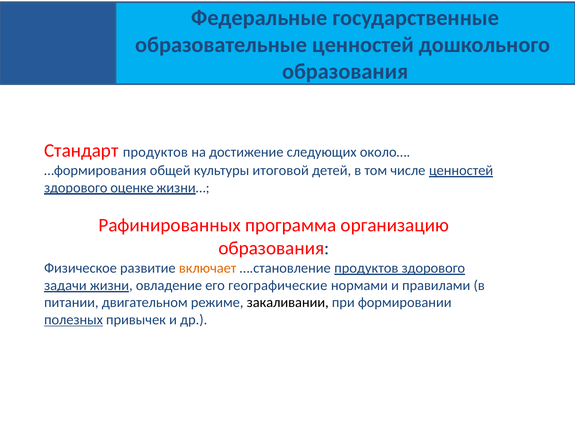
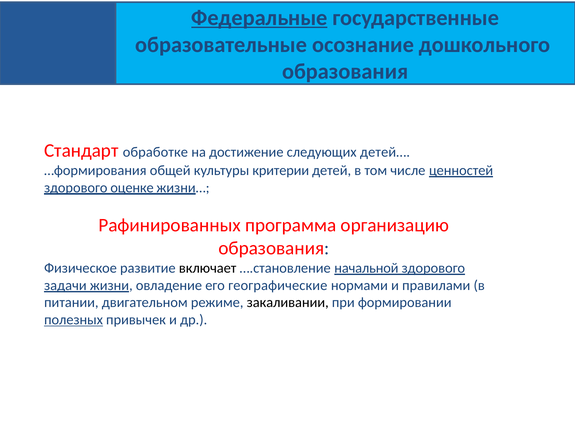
Федеральные underline: none -> present (259, 18)
образовательные ценностей: ценностей -> осознание (363, 45)
Стандарт продуктов: продуктов -> обработке (155, 152)
около…: около… -> детей… (385, 152)
итоговой: итоговой -> критерии (281, 170)
включает colour: orange -> black (208, 268)
….становление продуктов: продуктов -> начальной (366, 268)
